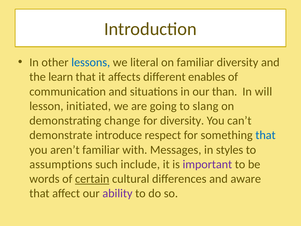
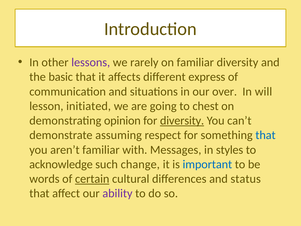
lessons colour: blue -> purple (91, 62)
literal: literal -> rarely (144, 62)
learn: learn -> basic (61, 77)
enables: enables -> express (207, 77)
than: than -> over (225, 91)
slang: slang -> chest (206, 106)
change: change -> opinion (122, 121)
diversity underline: none -> present (182, 121)
introduce: introduce -> assuming (119, 135)
assumptions: assumptions -> acknowledge (61, 164)
include: include -> change (140, 164)
important colour: purple -> blue (207, 164)
aware: aware -> status (246, 179)
